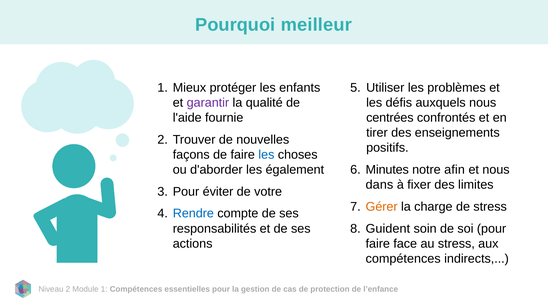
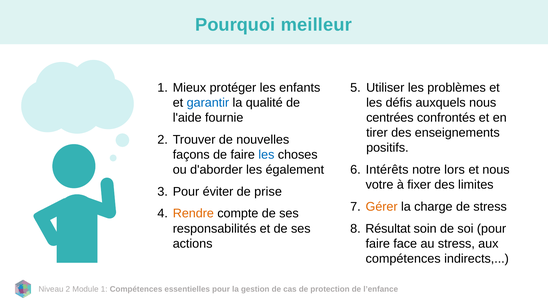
garantir colour: purple -> blue (208, 103)
Minutes: Minutes -> Intérêts (387, 170)
afin: afin -> lors (455, 170)
dans: dans -> votre (380, 185)
votre: votre -> prise (268, 192)
Rendre colour: blue -> orange (193, 214)
Guident: Guident -> Résultat (388, 229)
